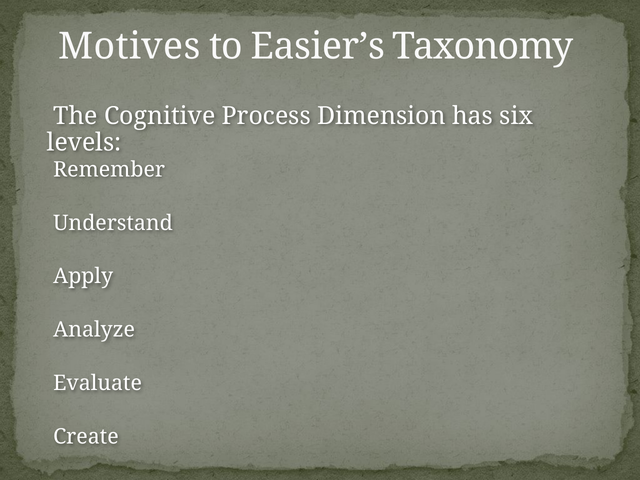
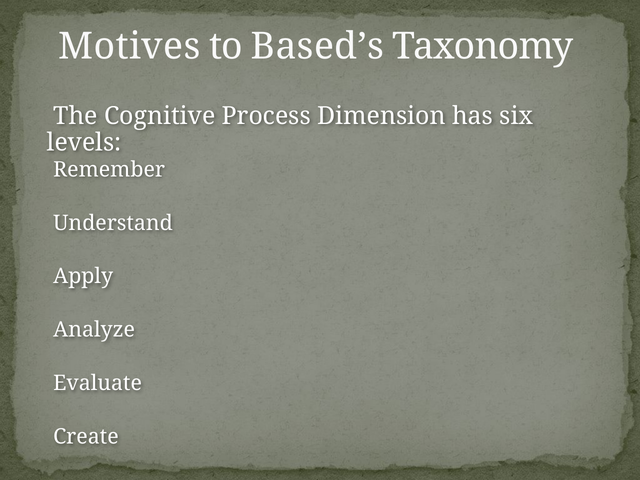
Easier’s: Easier’s -> Based’s (317, 46)
